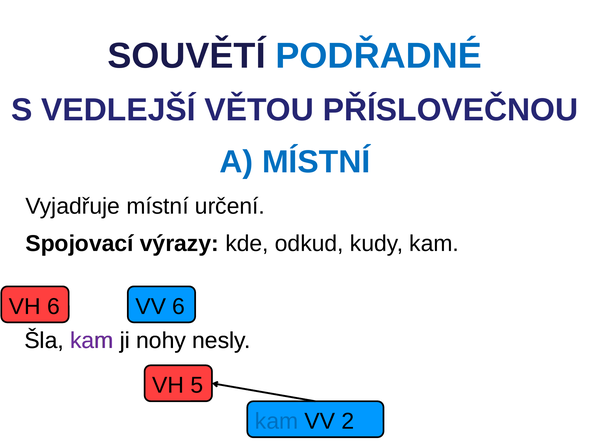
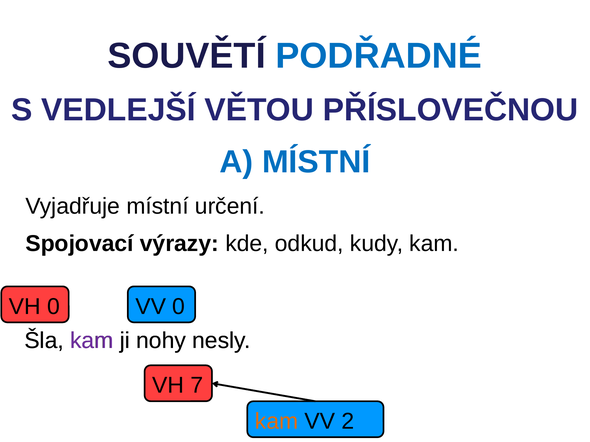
VH 6: 6 -> 0 (53, 307)
VV 6: 6 -> 0 (179, 307)
5: 5 -> 7 (197, 386)
kam colour: blue -> orange (277, 422)
